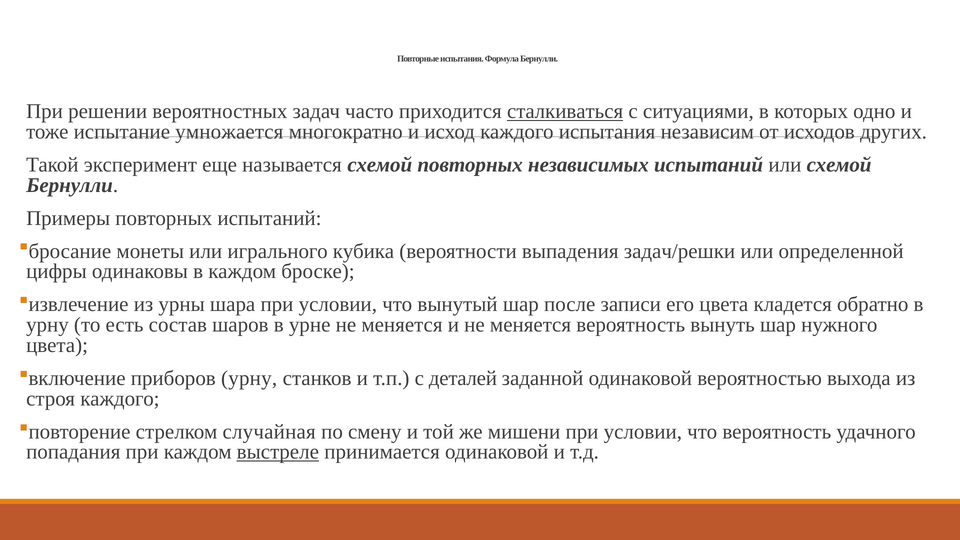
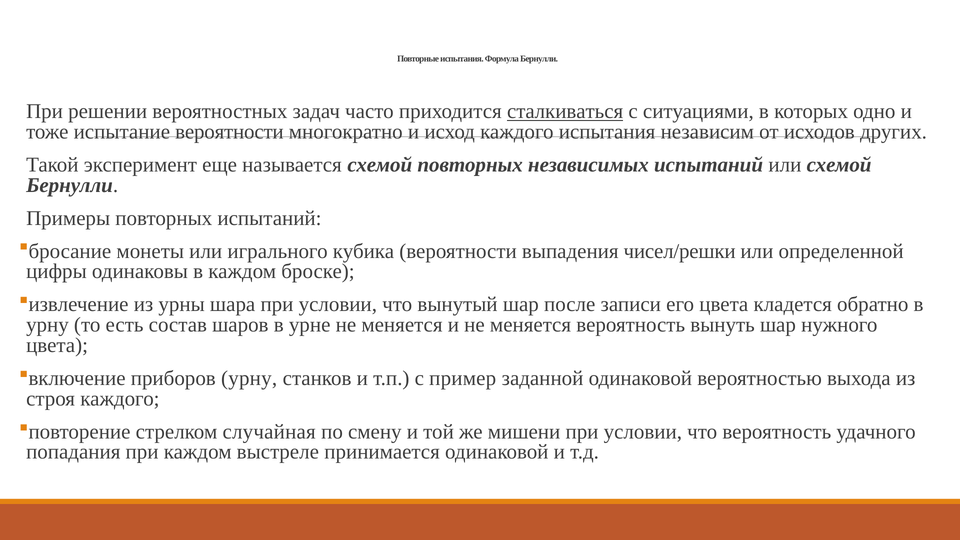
испытание умножается: умножается -> вероятности (229, 132)
задач/решки: задач/решки -> чисел/решки (680, 251)
деталей: деталей -> пример (463, 378)
выстреле underline: present -> none (278, 452)
